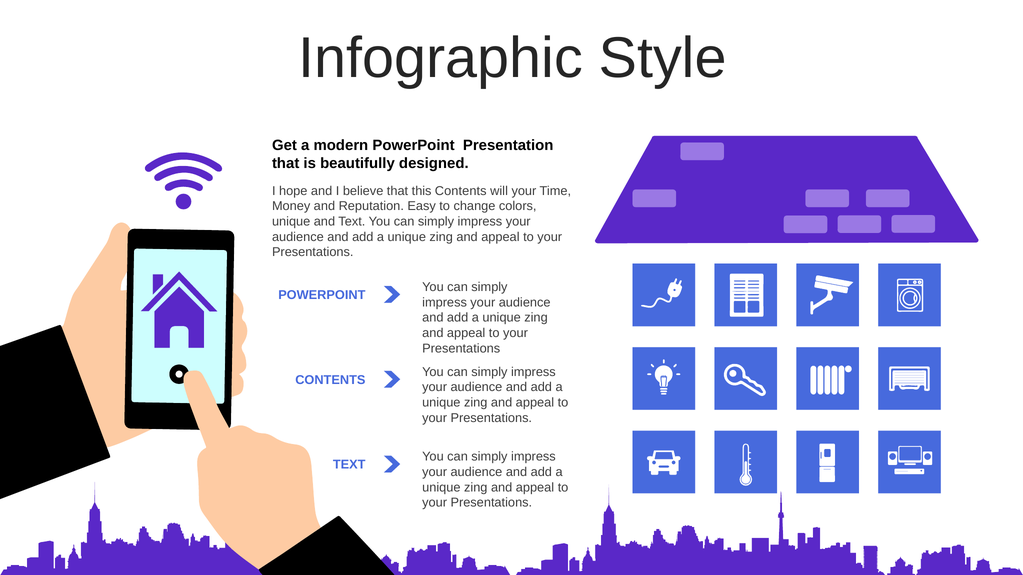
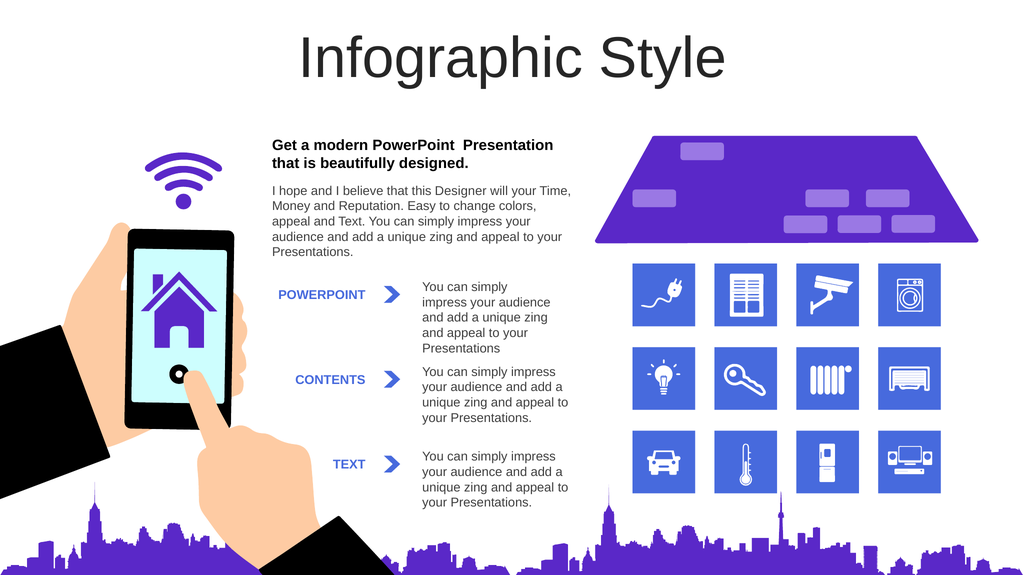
this Contents: Contents -> Designer (461, 191)
unique: unique -> appeal (291, 222)
